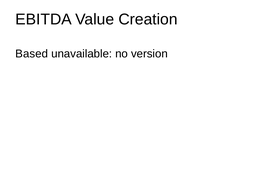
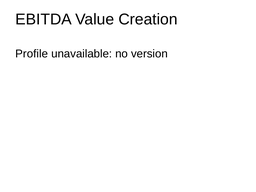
Based: Based -> Profile (32, 54)
